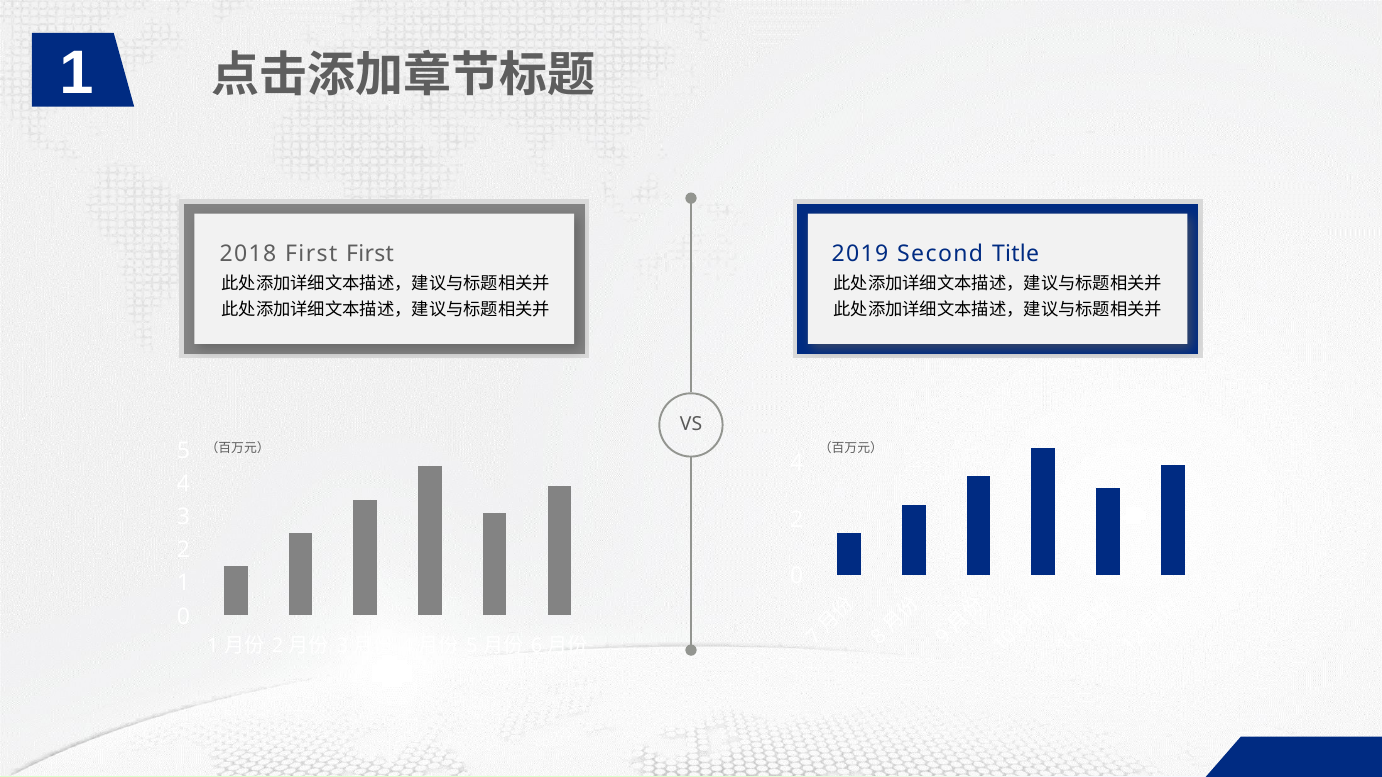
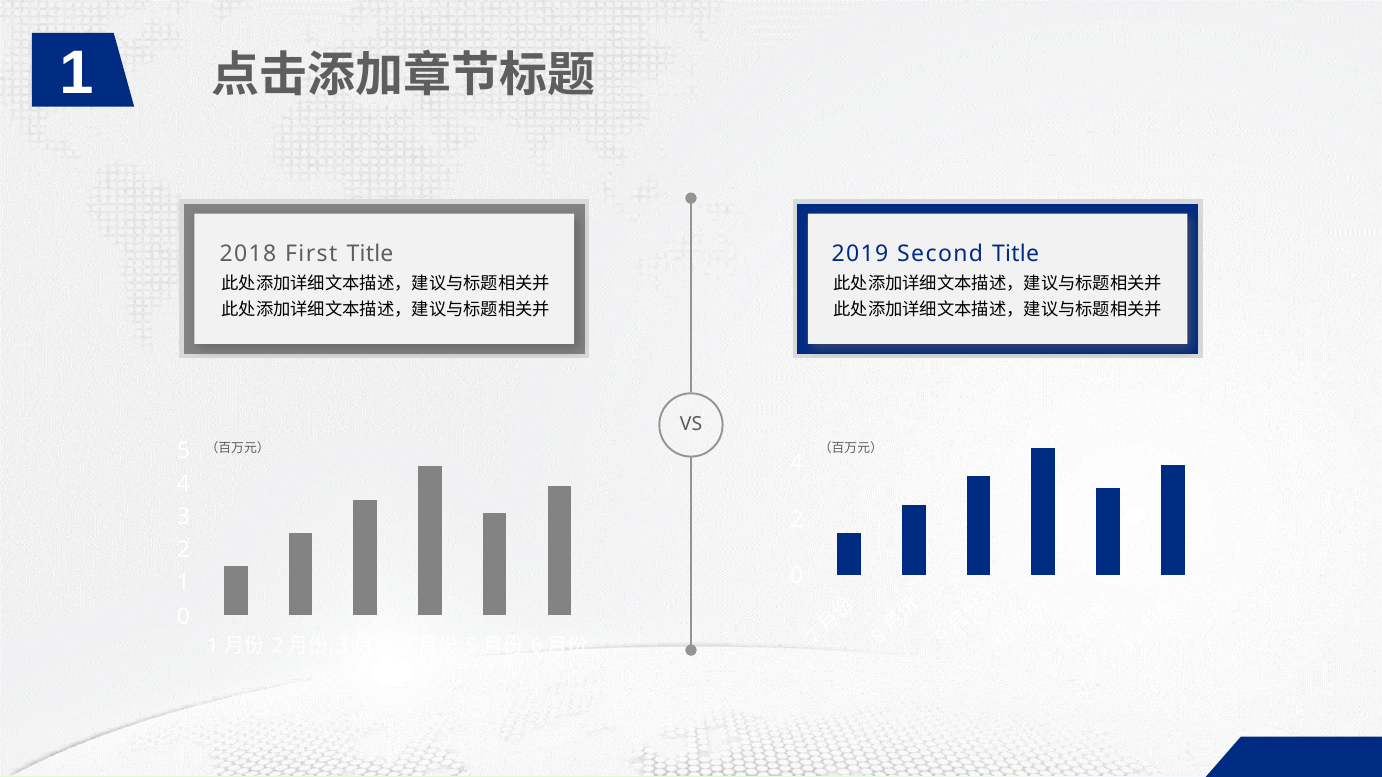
First First: First -> Title (370, 254)
